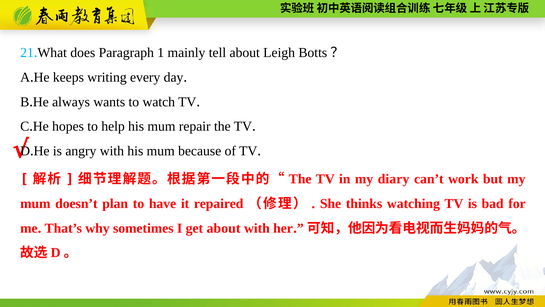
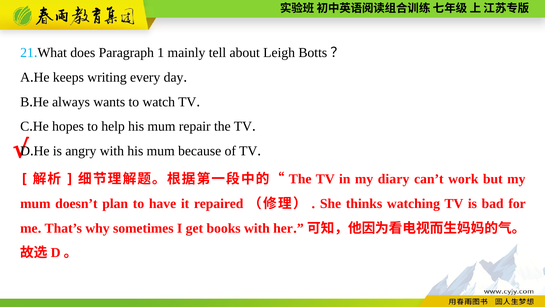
get about: about -> books (224, 228)
